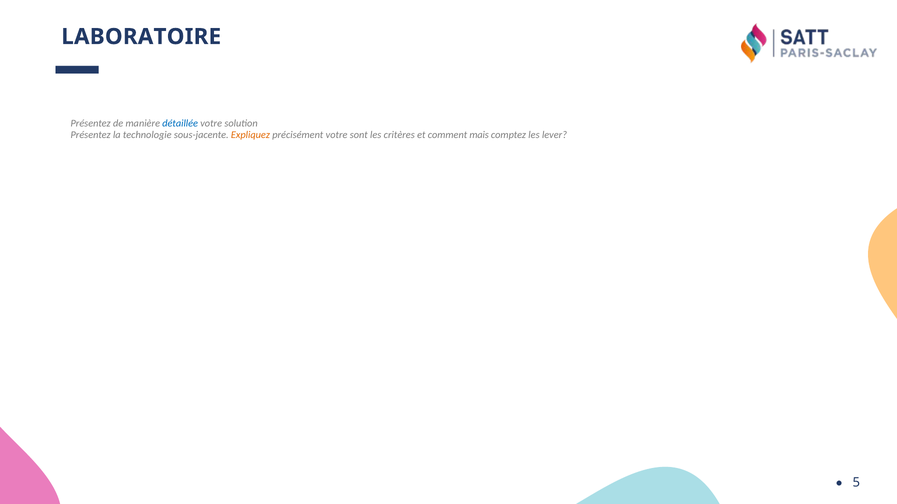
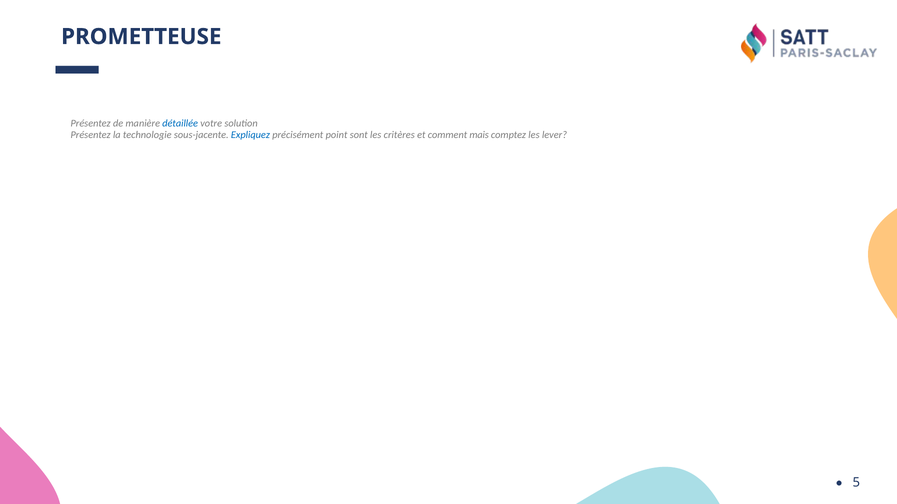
LABORATOIRE: LABORATOIRE -> PROMETTEUSE (141, 37)
Expliquez colour: orange -> blue (250, 135)
précisément votre: votre -> point (337, 135)
